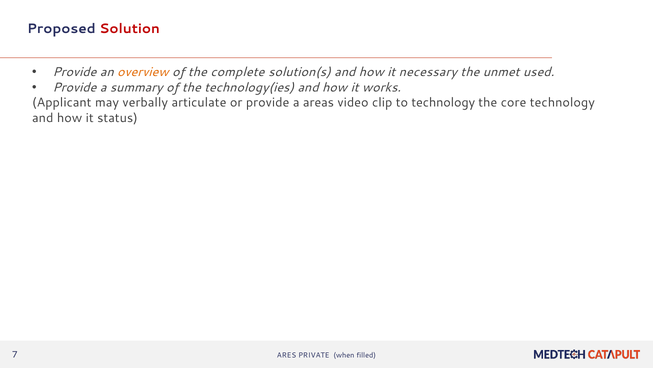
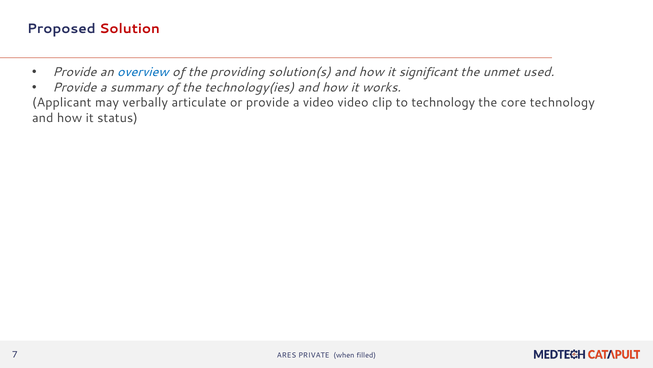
overview colour: orange -> blue (143, 72)
complete: complete -> providing (238, 72)
necessary: necessary -> significant (428, 72)
a areas: areas -> video (318, 103)
